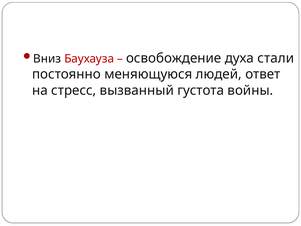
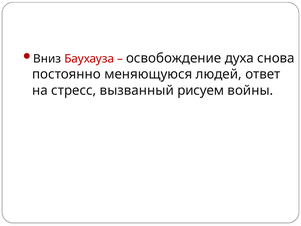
стали: стали -> снова (276, 58)
густота: густота -> рисуем (201, 90)
